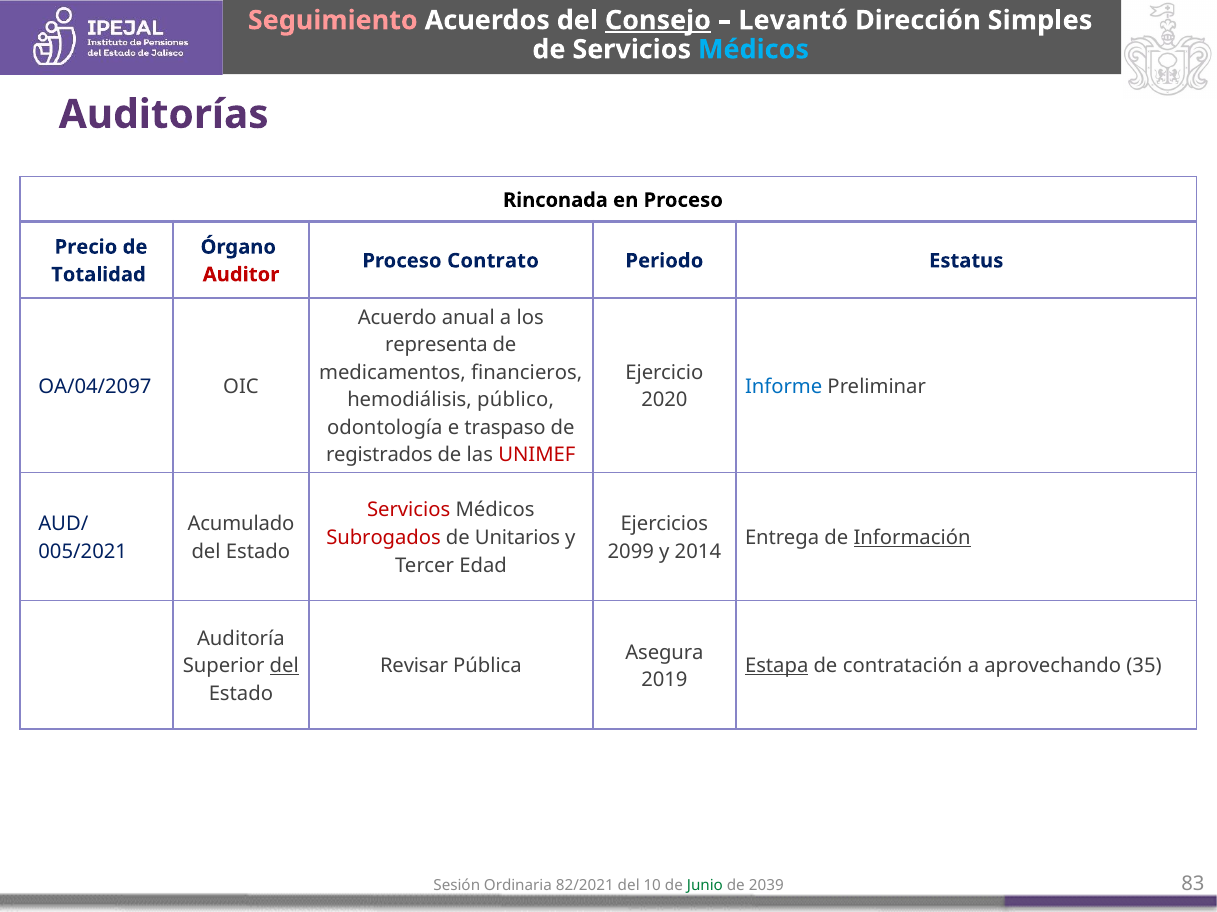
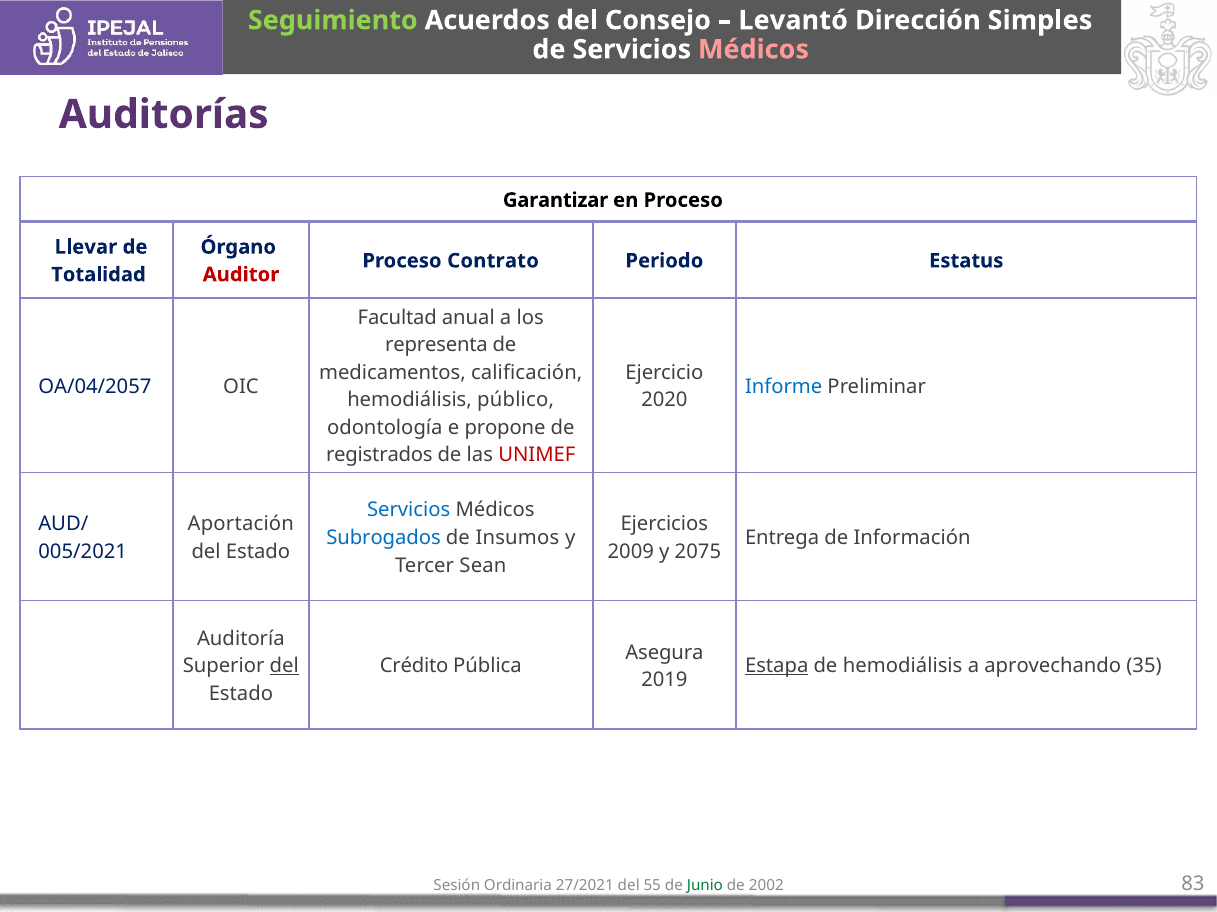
Seguimiento colour: pink -> light green (333, 20)
Consejo underline: present -> none (658, 20)
Médicos colour: light blue -> pink (753, 50)
Rinconada: Rinconada -> Garantizar (555, 200)
Precio: Precio -> Llevar (86, 247)
Acuerdo: Acuerdo -> Facultad (397, 318)
financieros: financieros -> calificación (527, 373)
OA/04/2097: OA/04/2097 -> OA/04/2057 (95, 387)
traspaso: traspaso -> propone (505, 428)
Servicios colour: red -> blue (409, 511)
Acumulado: Acumulado -> Aportación (241, 524)
Subrogados colour: red -> blue (384, 538)
Unitarios: Unitarios -> Insumos (517, 538)
Información underline: present -> none (912, 538)
2099: 2099 -> 2009 (631, 552)
2014: 2014 -> 2075 (698, 552)
Edad: Edad -> Sean (483, 566)
Revisar: Revisar -> Crédito (414, 667)
de contratación: contratación -> hemodiálisis (903, 667)
82/2021: 82/2021 -> 27/2021 (585, 886)
10: 10 -> 55 (652, 886)
2039: 2039 -> 2002 (766, 886)
